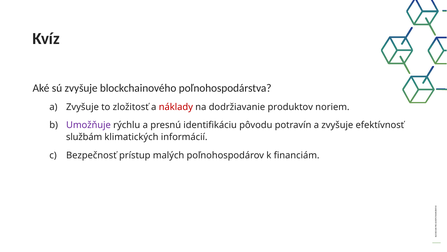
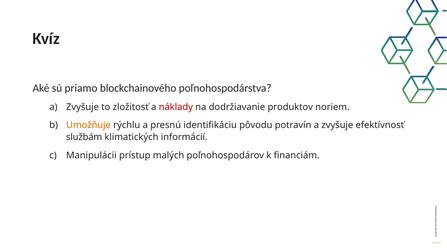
sú zvyšuje: zvyšuje -> priamo (81, 88)
Umožňuje colour: purple -> orange (88, 125)
Bezpečnosť: Bezpečnosť -> Manipulácii (91, 155)
